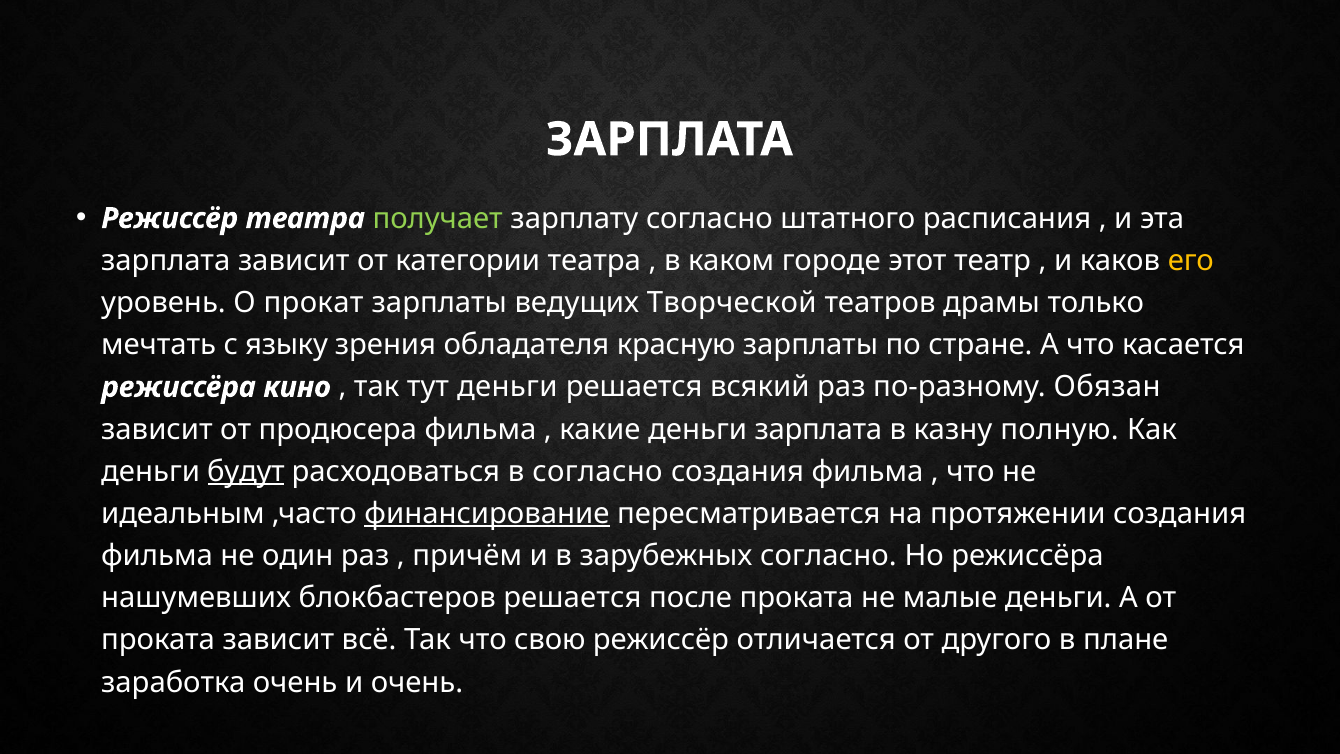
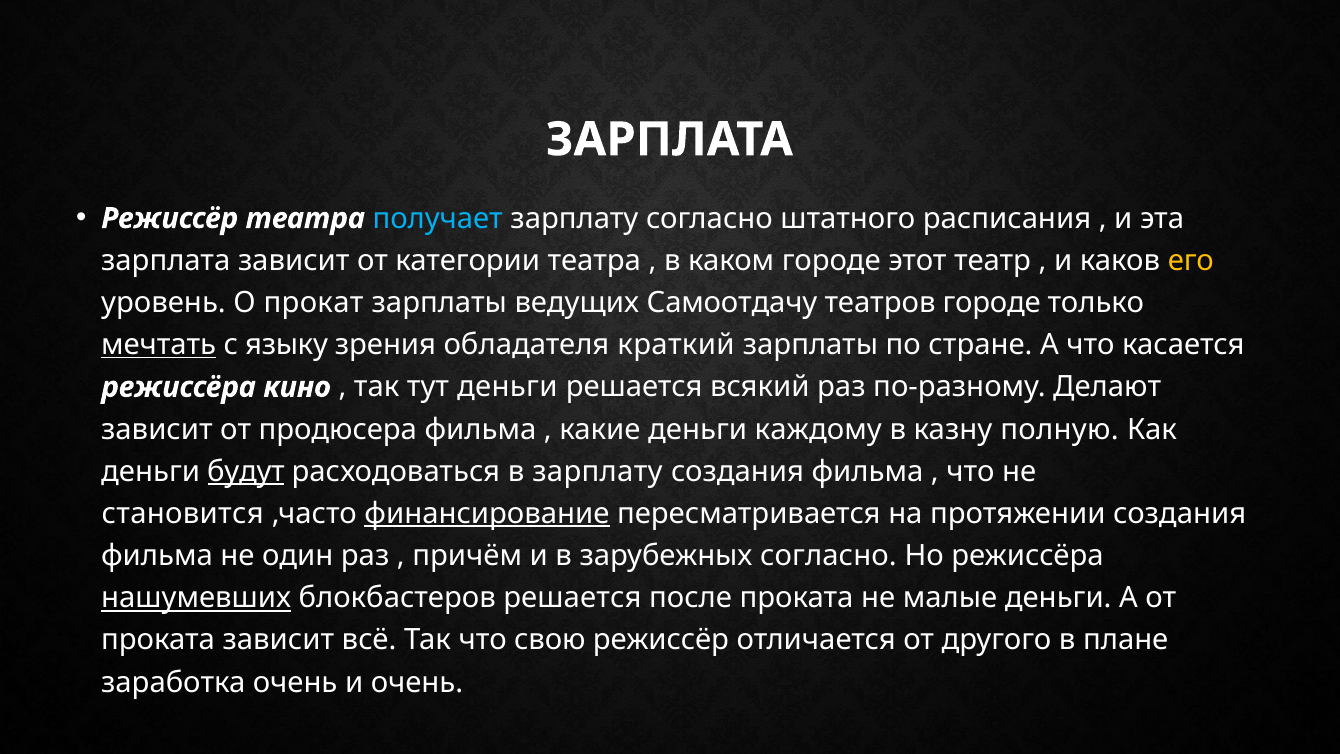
получает colour: light green -> light blue (438, 218)
Творческой: Творческой -> Самоотдачу (732, 303)
театров драмы: драмы -> городе (992, 303)
мечтать underline: none -> present (159, 345)
красную: красную -> краткий (676, 345)
Обязан: Обязан -> Делают (1107, 387)
деньги зарплата: зарплата -> каждому (818, 429)
в согласно: согласно -> зарплату (597, 471)
идеальным: идеальным -> становится (183, 514)
нашумевших underline: none -> present (196, 598)
